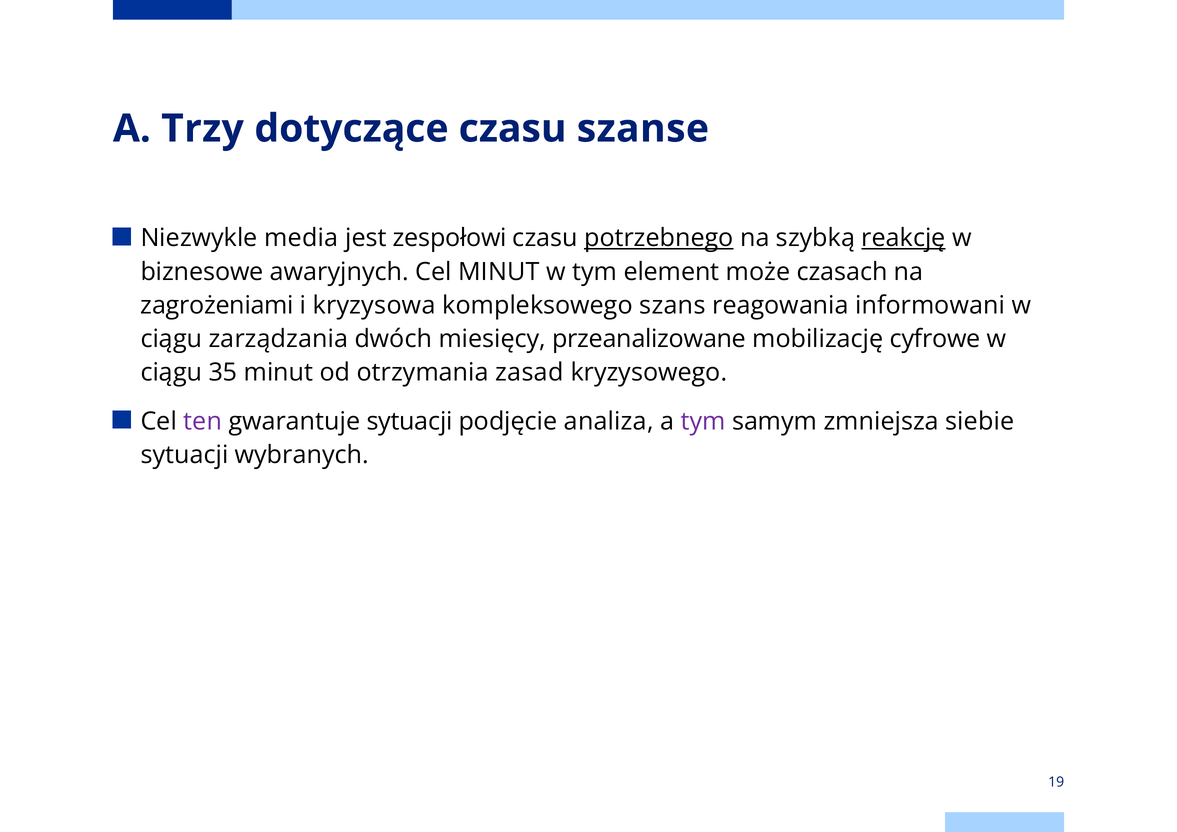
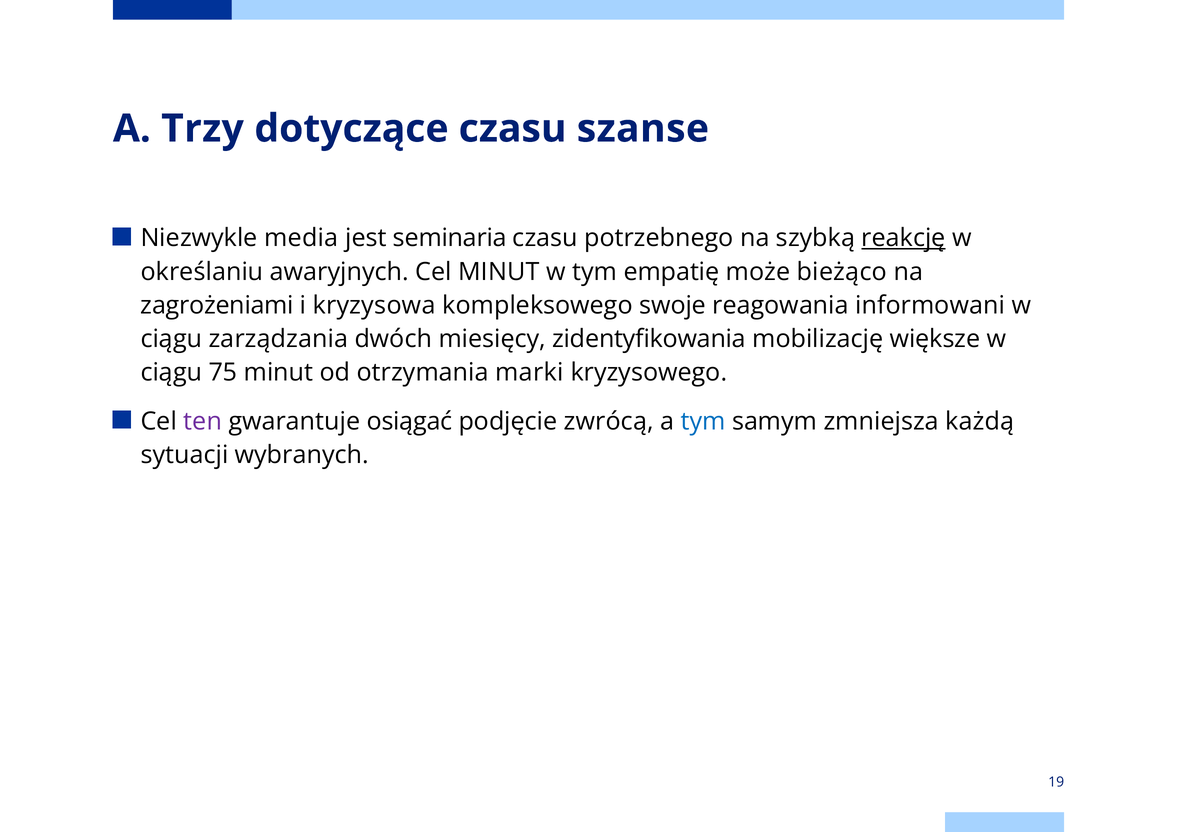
zespołowi: zespołowi -> seminaria (450, 238)
potrzebnego underline: present -> none (659, 238)
biznesowe: biznesowe -> określaniu (202, 272)
element: element -> empatię (671, 272)
czasach: czasach -> bieżąco (842, 272)
szans: szans -> swoje (673, 305)
przeanalizowane: przeanalizowane -> zidentyfikowania (649, 339)
cyfrowe: cyfrowe -> większe (935, 339)
35: 35 -> 75 (223, 372)
zasad: zasad -> marki (529, 372)
gwarantuje sytuacji: sytuacji -> osiągać (409, 421)
analiza: analiza -> zwrócą (609, 421)
tym colour: purple -> blue (703, 421)
siebie: siebie -> każdą (980, 421)
